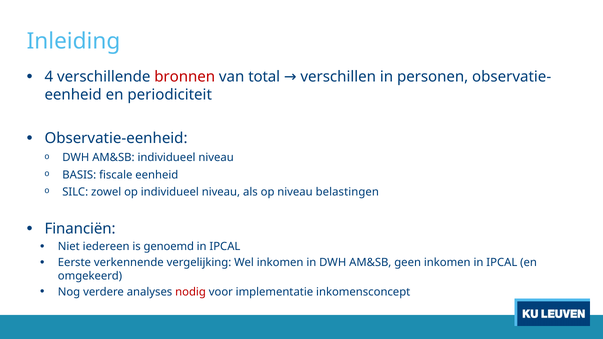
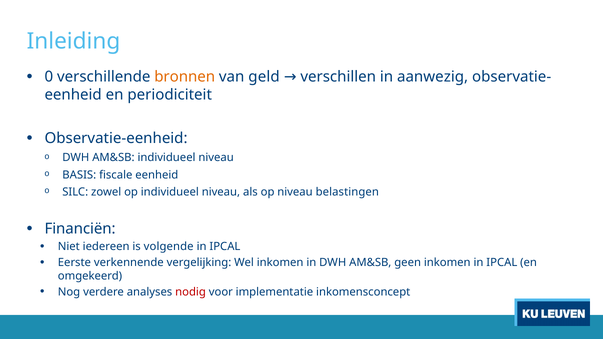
4: 4 -> 0 (49, 77)
bronnen colour: red -> orange (185, 77)
total: total -> geld (264, 77)
personen: personen -> aanwezig (433, 77)
genoemd: genoemd -> volgende (169, 247)
